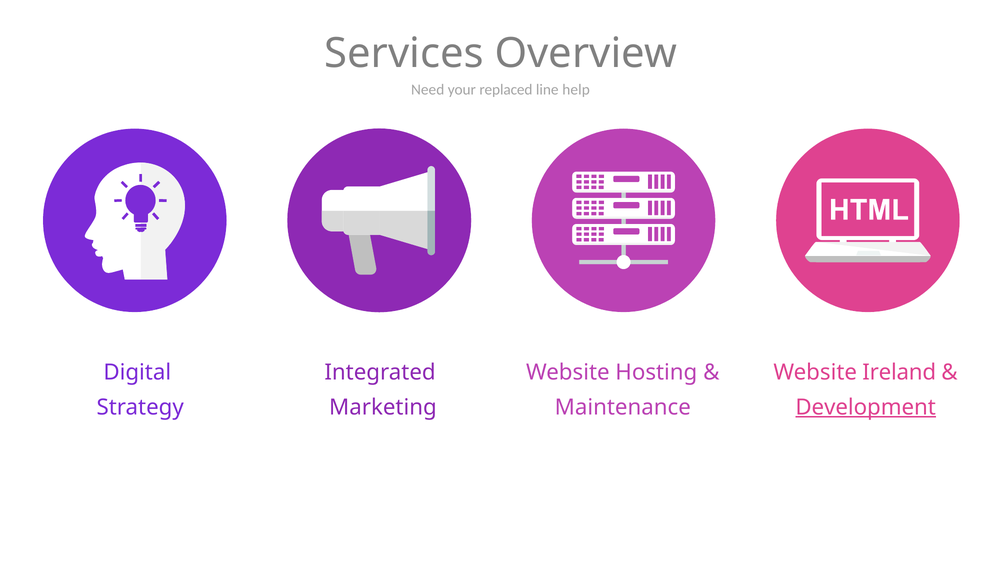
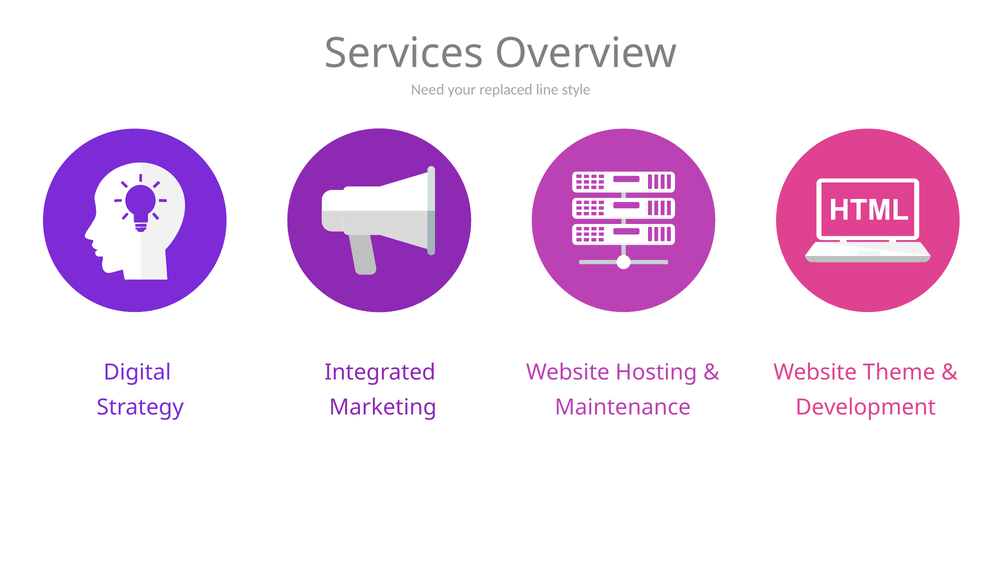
help: help -> style (576, 90)
Ireland: Ireland -> Theme (899, 373)
Development underline: present -> none (866, 407)
